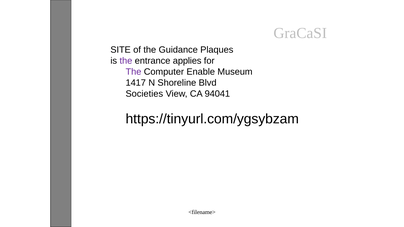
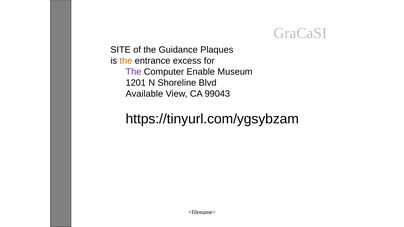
the colour: purple -> orange (126, 61)
applies: applies -> excess (187, 61)
1417: 1417 -> 1201 (136, 83)
Societies: Societies -> Available (144, 94)
94041: 94041 -> 99043 (217, 94)
